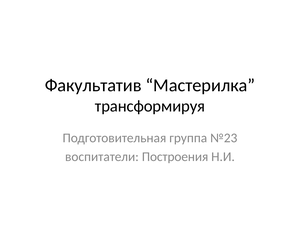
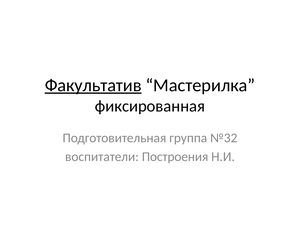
Факультатив underline: none -> present (93, 85)
трансформируя: трансформируя -> фиксированная (150, 106)
№23: №23 -> №32 (224, 138)
